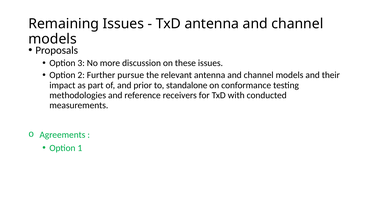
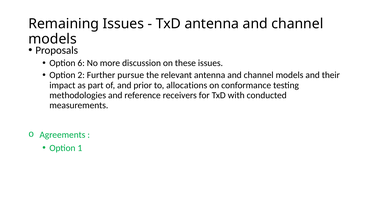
3: 3 -> 6 (81, 63)
standalone: standalone -> allocations (187, 85)
